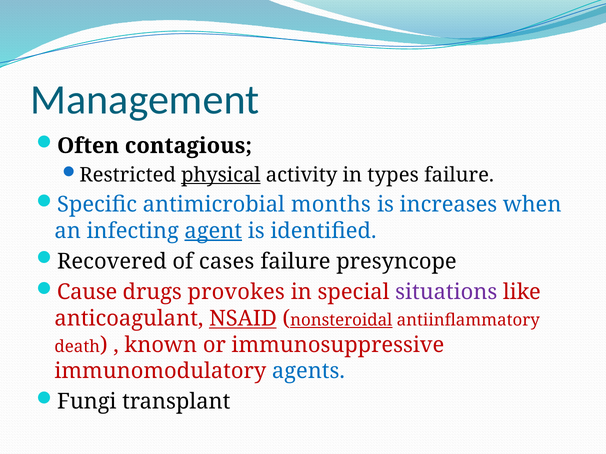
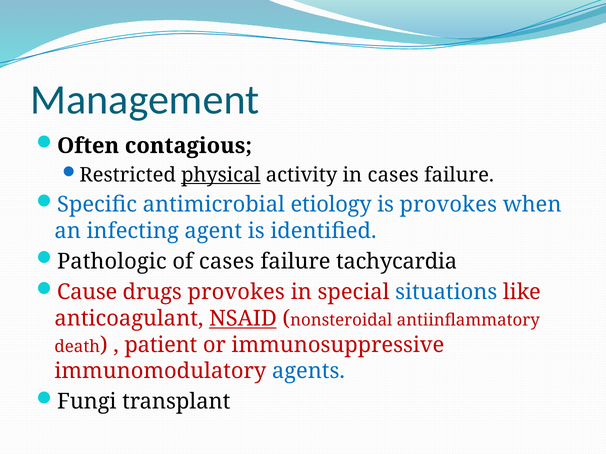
in types: types -> cases (393, 175)
months: months -> etiology (331, 205)
is increases: increases -> provokes (448, 205)
agent underline: present -> none (213, 231)
Recovered: Recovered -> Pathologic (112, 262)
presyncope: presyncope -> tachycardia (397, 262)
situations colour: purple -> blue (446, 293)
nonsteroidal underline: present -> none (341, 321)
known: known -> patient (161, 345)
